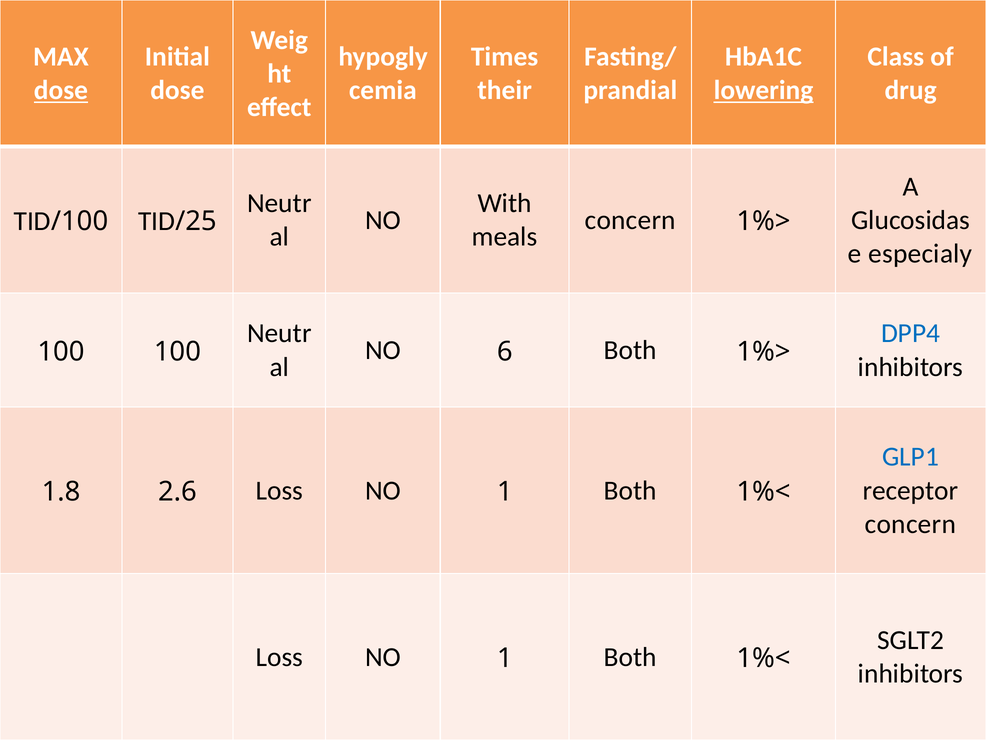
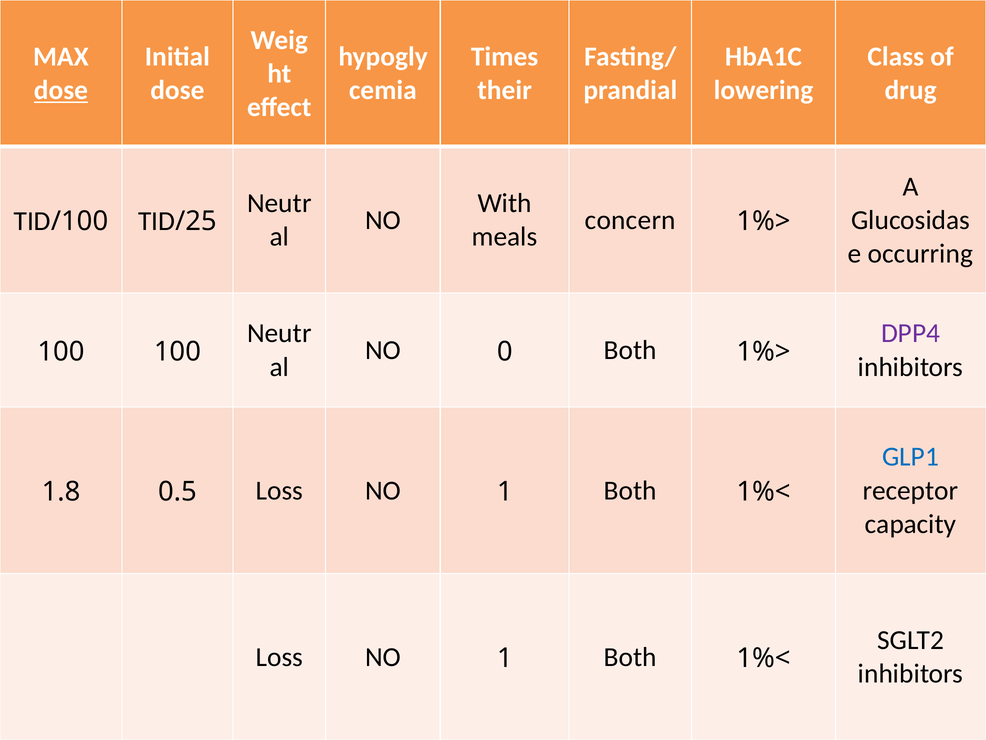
lowering underline: present -> none (763, 90)
especialy: especialy -> occurring (920, 253)
DPP4 colour: blue -> purple (911, 333)
6: 6 -> 0 (505, 351)
2.6: 2.6 -> 0.5 (177, 491)
concern: concern -> capacity (911, 524)
